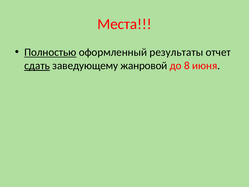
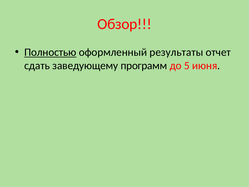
Места: Места -> Обзор (125, 24)
сдать underline: present -> none (37, 66)
жанровой: жанровой -> программ (144, 66)
8: 8 -> 5 (187, 66)
